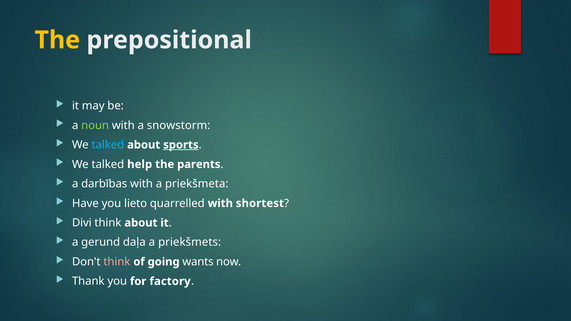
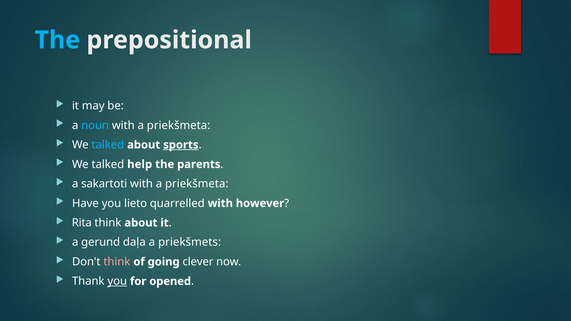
The colour: yellow -> light blue (57, 40)
noun colour: light green -> light blue (95, 125)
snowstorm: snowstorm -> priekšmeta (179, 125)
darbības: darbības -> sakartoti (104, 184)
shortest: shortest -> however (260, 203)
Divi: Divi -> Rita (82, 223)
wants: wants -> clever (198, 262)
you underline: none -> present (117, 281)
factory: factory -> opened (170, 281)
